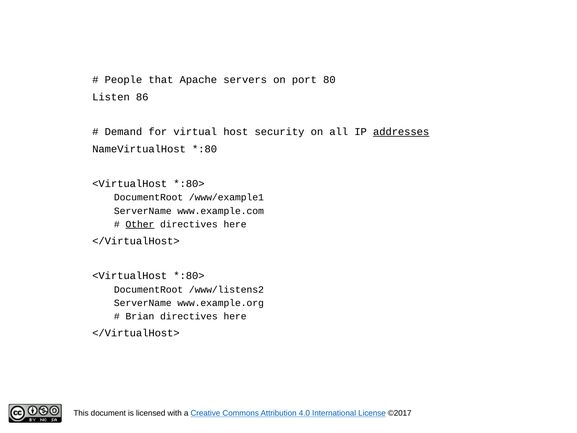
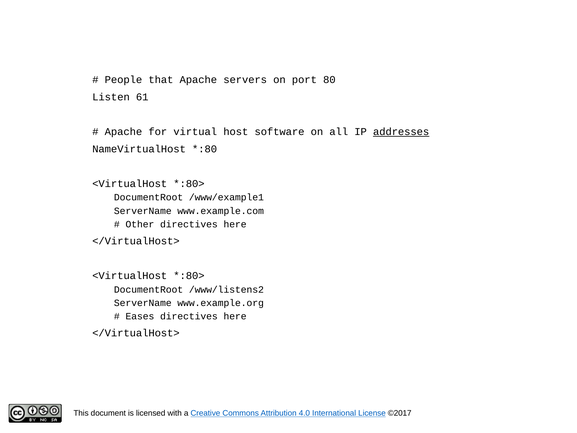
86: 86 -> 61 (142, 97)
Demand: Demand -> Apache (123, 132)
security: security -> software (279, 132)
Other underline: present -> none (140, 224)
Brian: Brian -> Eases (140, 316)
